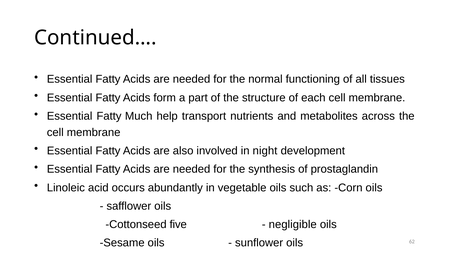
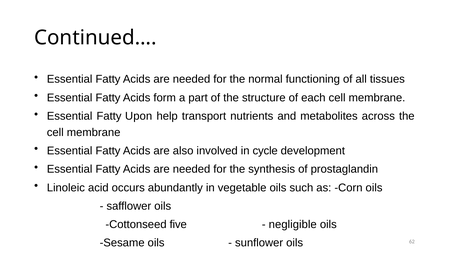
Much: Much -> Upon (139, 116)
night: night -> cycle (265, 150)
